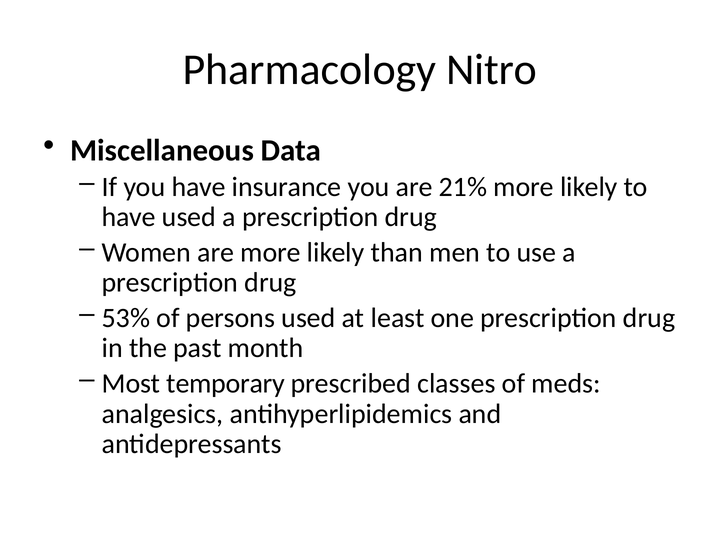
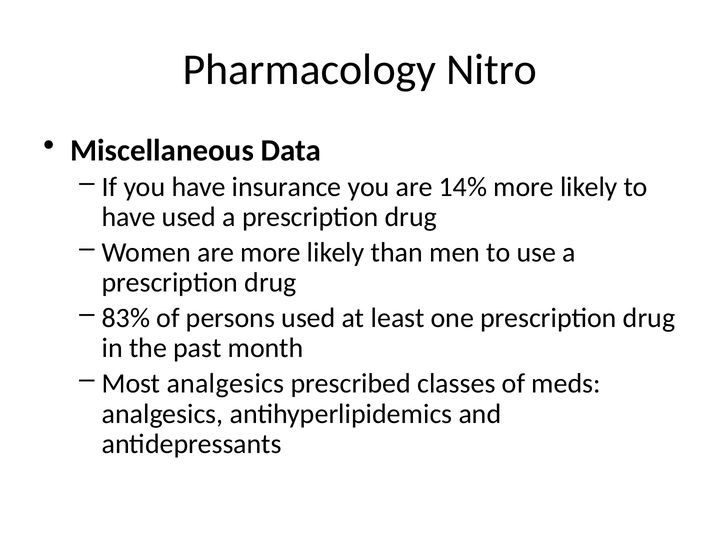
21%: 21% -> 14% (463, 187)
53%: 53% -> 83% (126, 318)
Most temporary: temporary -> analgesics (225, 384)
